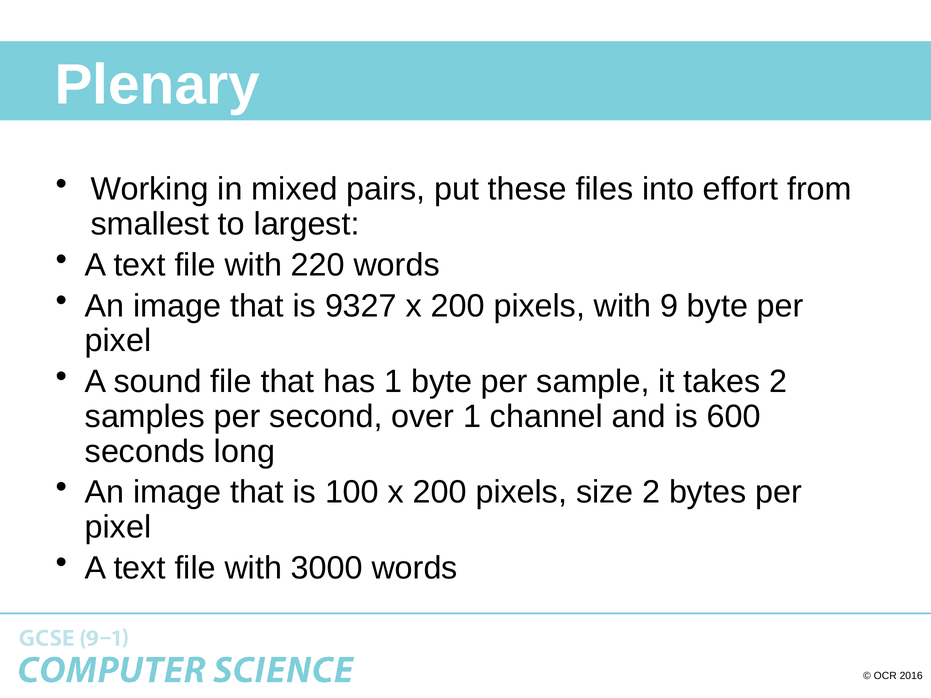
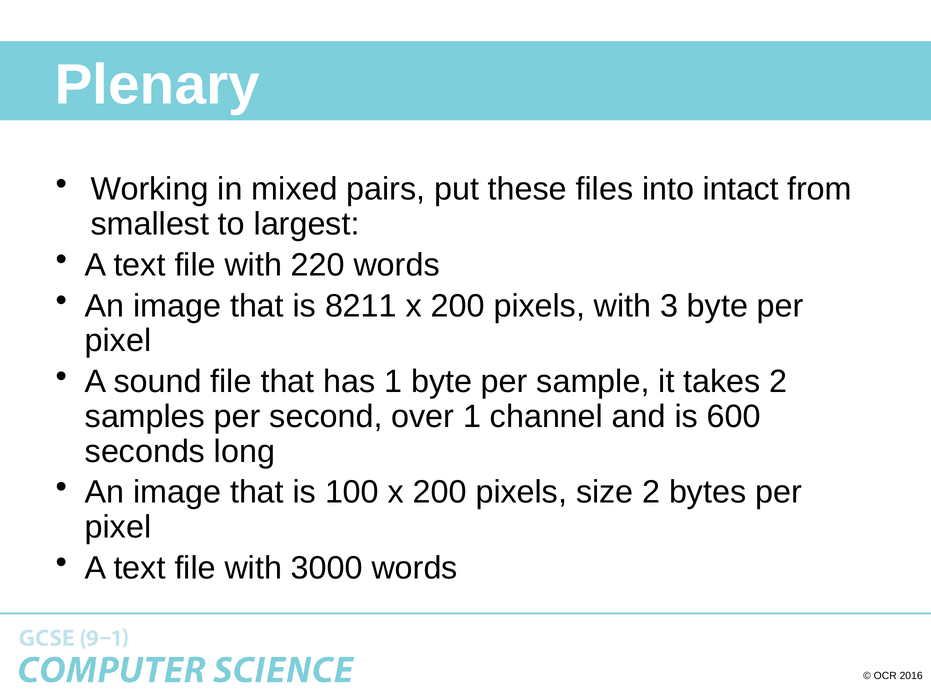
effort: effort -> intact (741, 189)
9327: 9327 -> 8211 (361, 306)
9: 9 -> 3 (669, 306)
